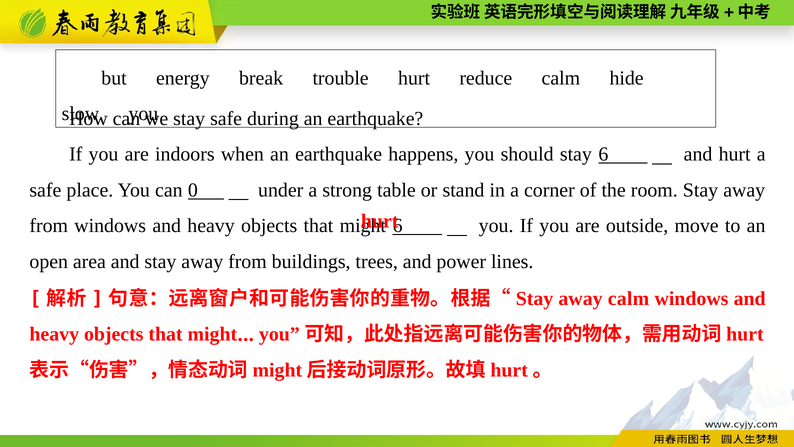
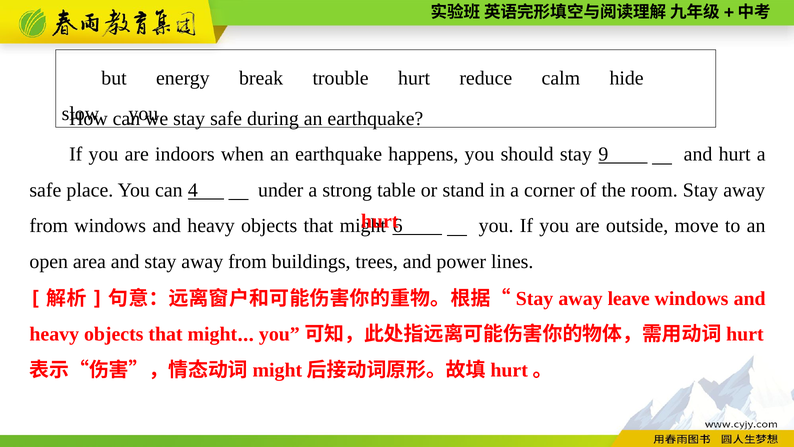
stay 6: 6 -> 9 (603, 154)
0: 0 -> 4 (193, 190)
away calm: calm -> leave (629, 298)
